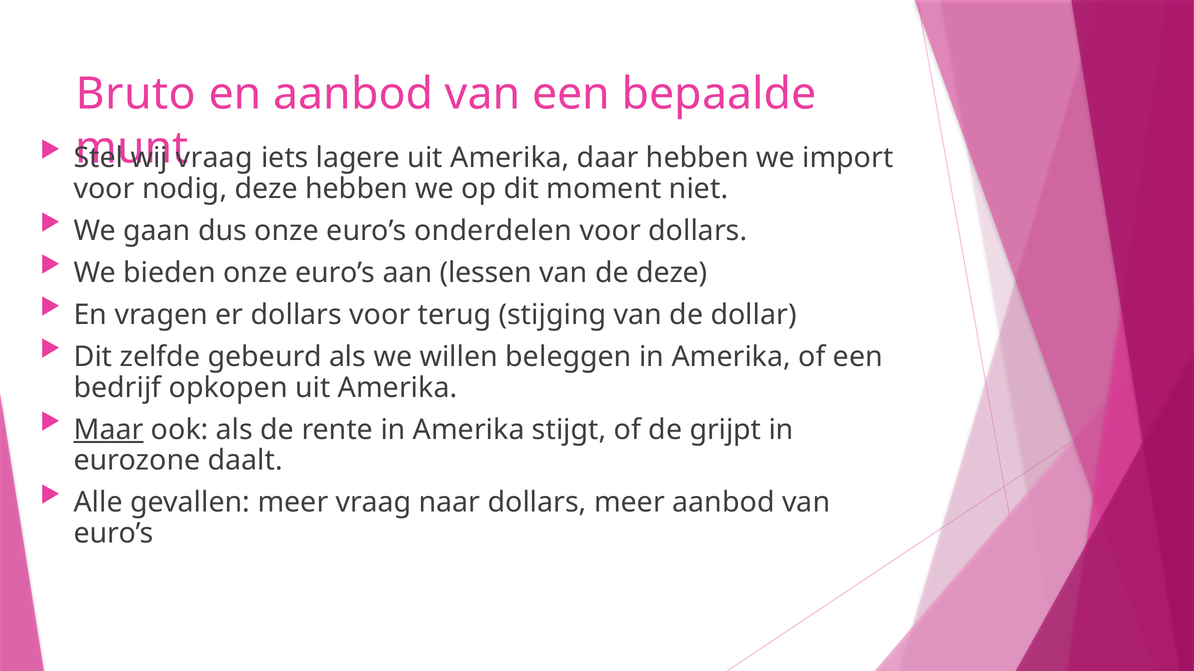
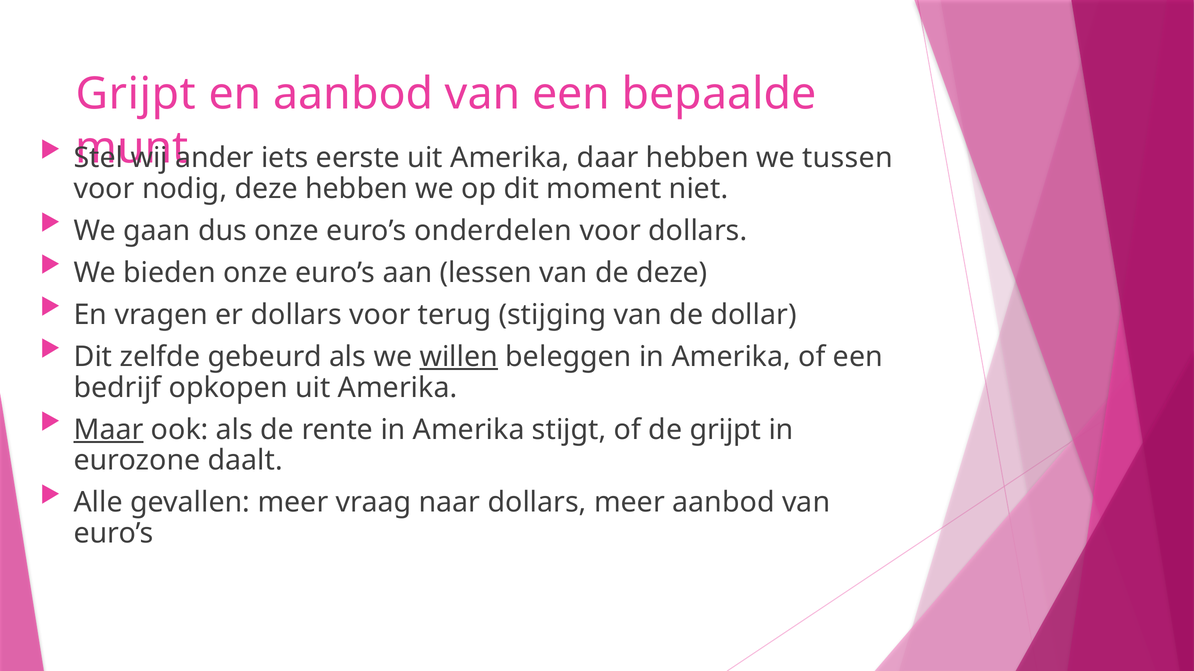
Bruto: Bruto -> Grijpt (136, 94)
vraag: vraag -> ander (215, 158)
lagere: lagere -> eerste (358, 158)
import: import -> tussen (848, 158)
willen underline: none -> present (459, 357)
